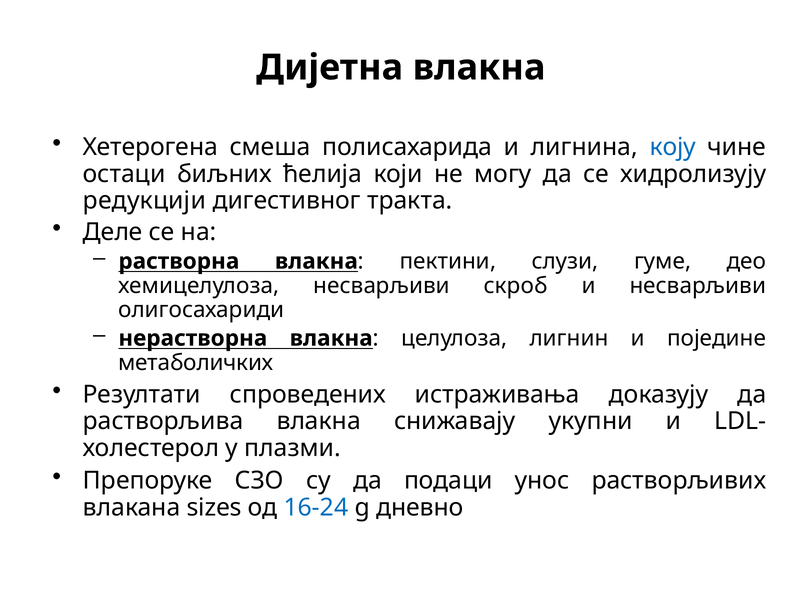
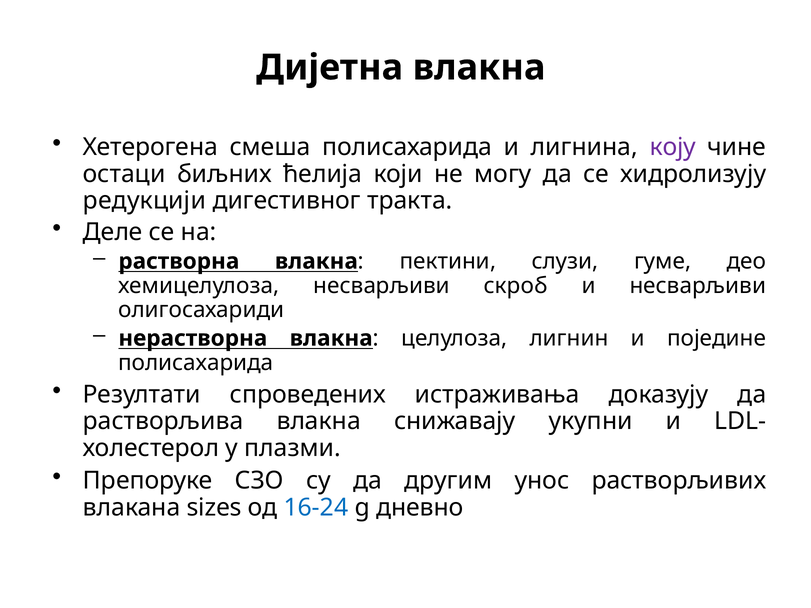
коју colour: blue -> purple (673, 147)
метаболичких: метаболичких -> полисахарида (196, 363)
подаци: подаци -> другим (448, 481)
